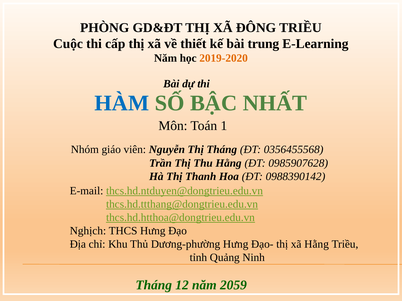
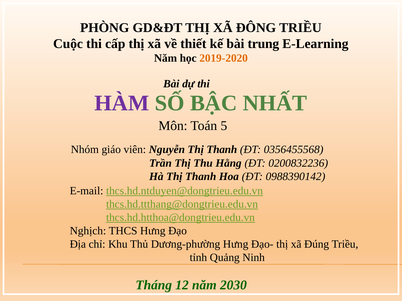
HÀM colour: blue -> purple (122, 103)
1: 1 -> 5 (224, 126)
Nguyễn Thị Tháng: Tháng -> Thanh (222, 150)
0985907628: 0985907628 -> 0200832236 (298, 163)
xã Hằng: Hằng -> Đúng (317, 245)
2059: 2059 -> 2030 (233, 285)
